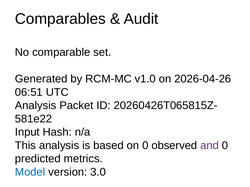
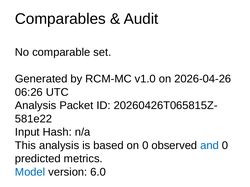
06:51: 06:51 -> 06:26 (29, 92)
and colour: purple -> blue (210, 146)
3.0: 3.0 -> 6.0 (98, 172)
